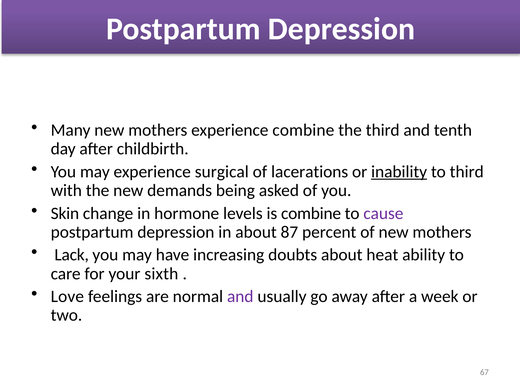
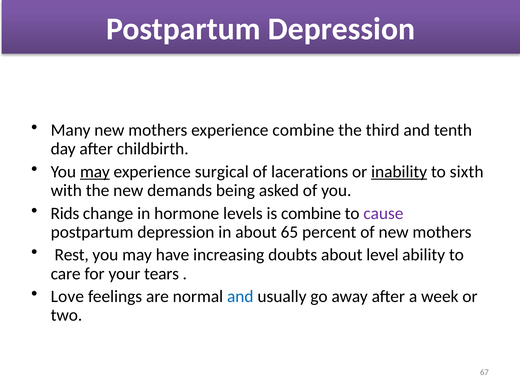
may underline: none -> present (95, 172)
to third: third -> sixth (467, 172)
Skin: Skin -> Rids (65, 213)
87: 87 -> 65 (289, 232)
Lack: Lack -> Rest (72, 255)
heat: heat -> level (382, 255)
sixth: sixth -> tears (162, 274)
and colour: purple -> blue (240, 296)
